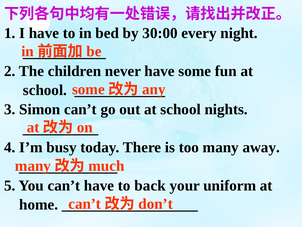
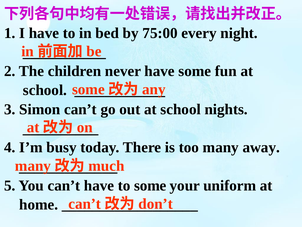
30:00: 30:00 -> 75:00 (160, 33)
to back: back -> some (150, 185)
